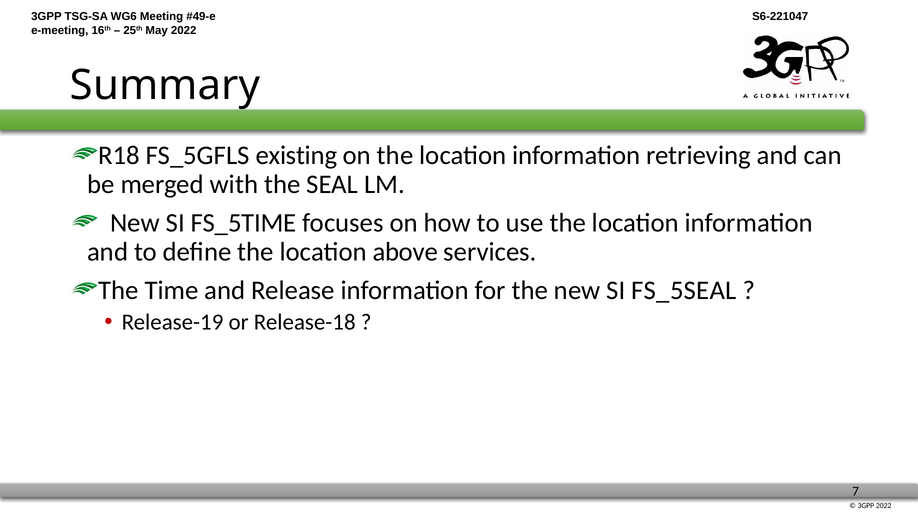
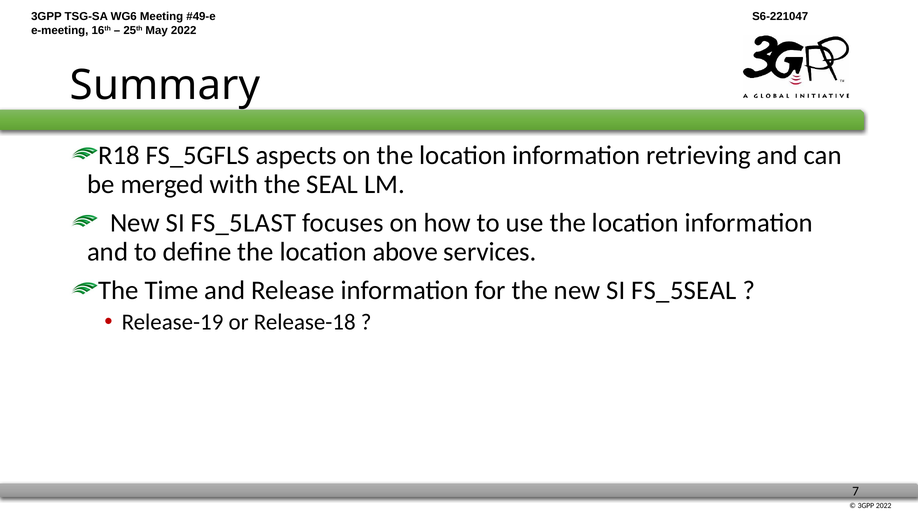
existing: existing -> aspects (296, 155)
FS_5TIME: FS_5TIME -> FS_5LAST (243, 223)
